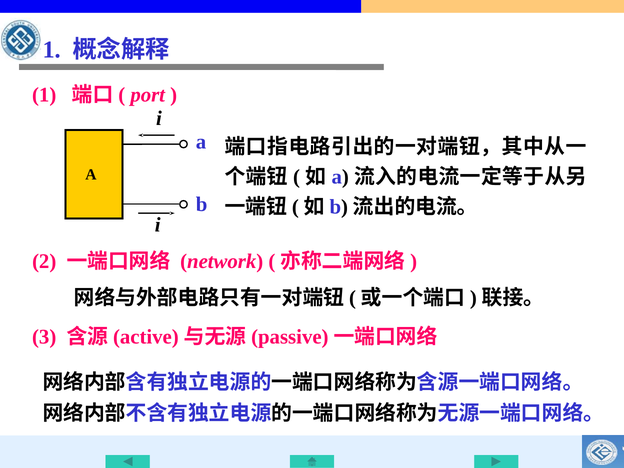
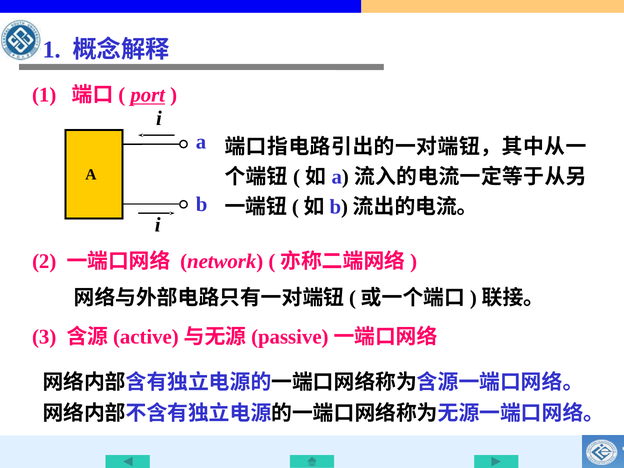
port underline: none -> present (148, 95)
